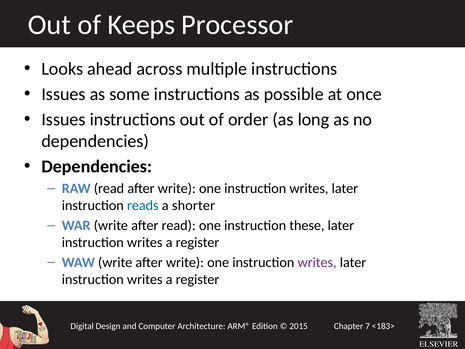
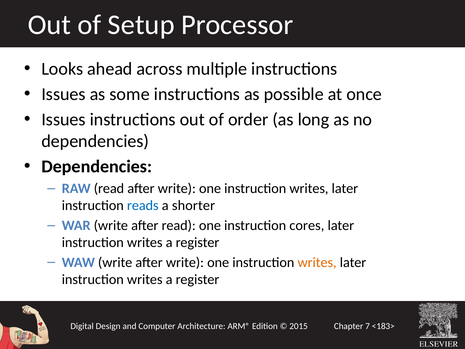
Keeps: Keeps -> Setup (141, 25)
these: these -> cores (307, 225)
writes colour: purple -> orange (317, 262)
